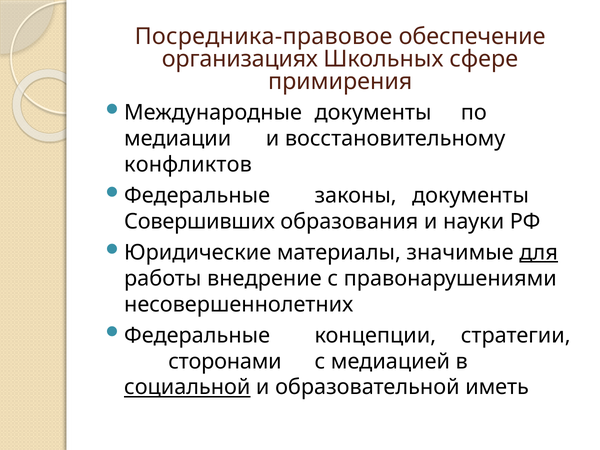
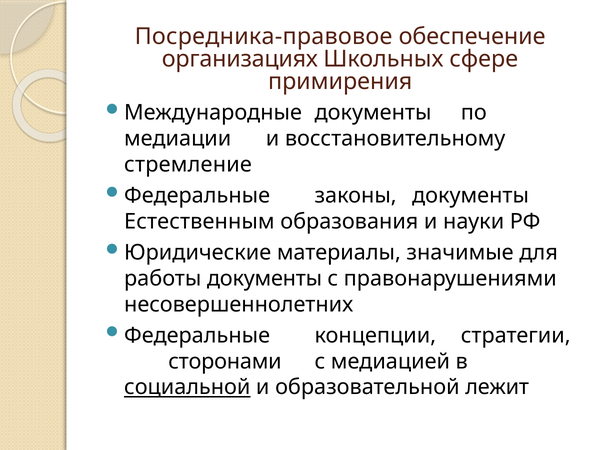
конфликтов: конфликтов -> стремление (188, 164)
Совершивших: Совершивших -> Естественным (199, 221)
для underline: present -> none (539, 252)
работы внедрение: внедрение -> документы (265, 278)
иметь: иметь -> лежит (497, 387)
